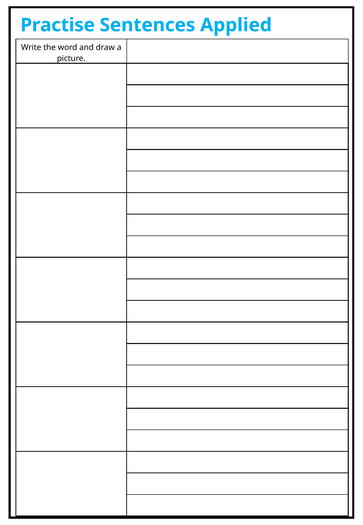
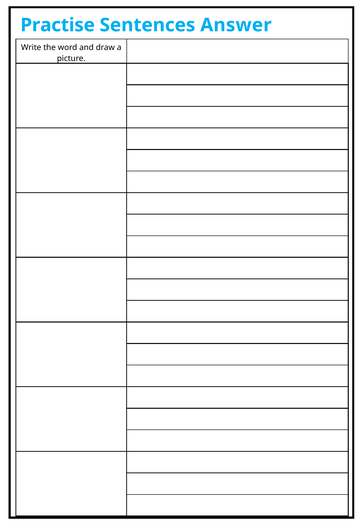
Applied: Applied -> Answer (236, 25)
